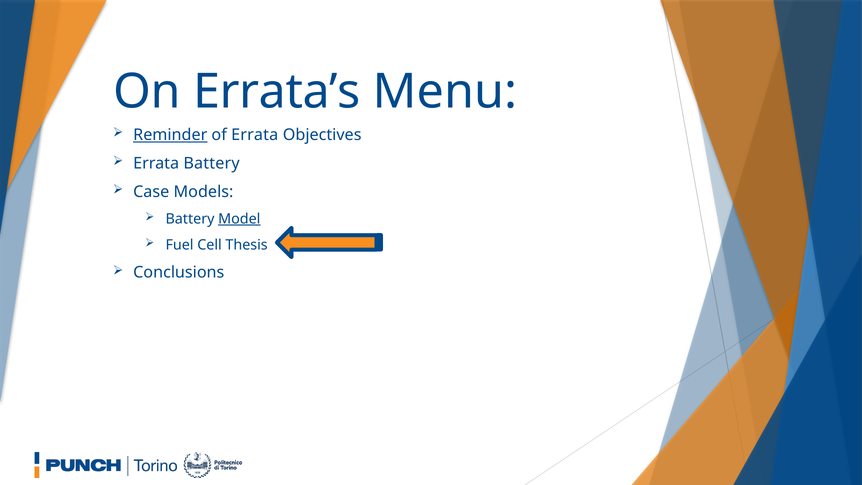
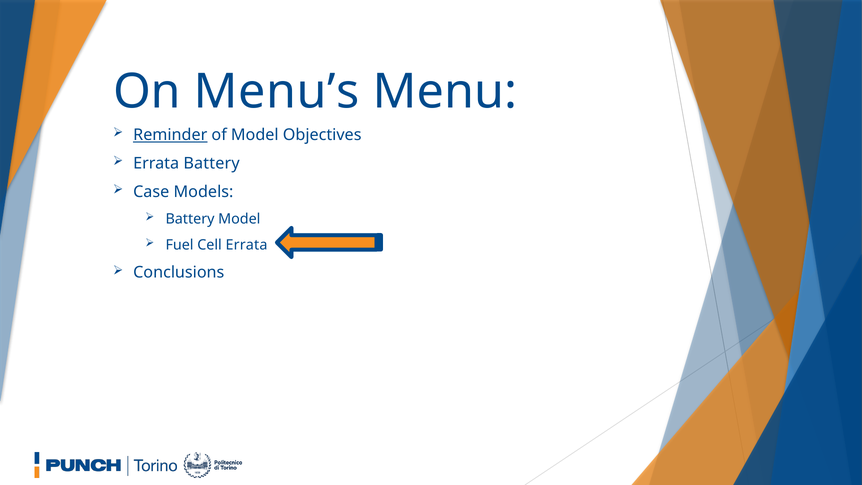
Errata’s: Errata’s -> Menu’s (277, 92)
of Errata: Errata -> Model (255, 135)
Model underline: present -> none (239, 219)
Cell Thesis: Thesis -> Errata (247, 245)
